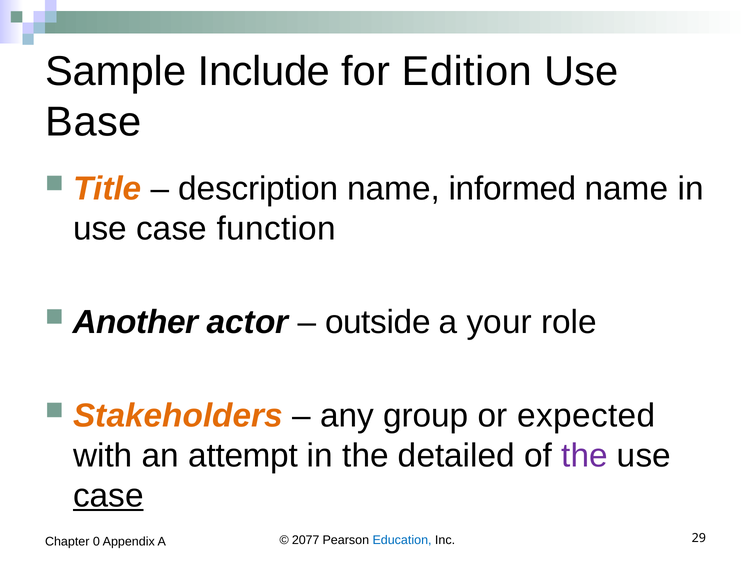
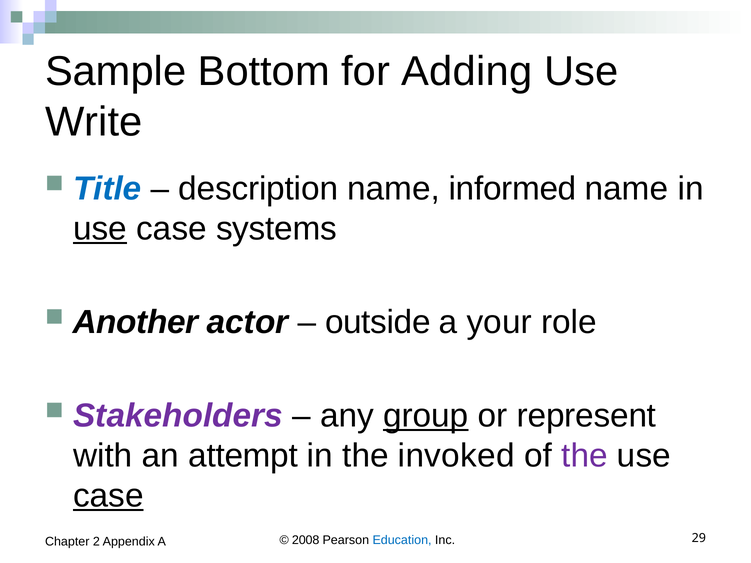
Include: Include -> Bottom (264, 72)
Edition: Edition -> Adding (467, 72)
Base: Base -> Write (94, 122)
Title colour: orange -> blue (107, 189)
use underline: none -> present (100, 229)
function: function -> systems (277, 229)
Stakeholders colour: orange -> purple (178, 416)
group underline: none -> present (426, 416)
expected: expected -> represent (586, 416)
detailed: detailed -> invoked (456, 456)
2077: 2077 -> 2008 (306, 540)
0: 0 -> 2 (96, 542)
